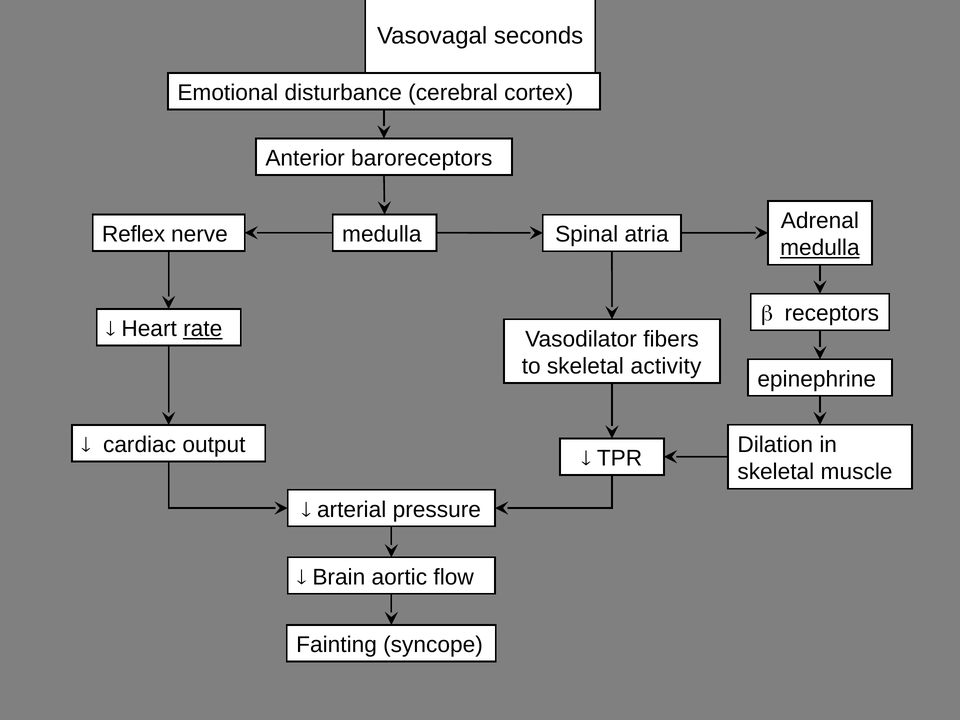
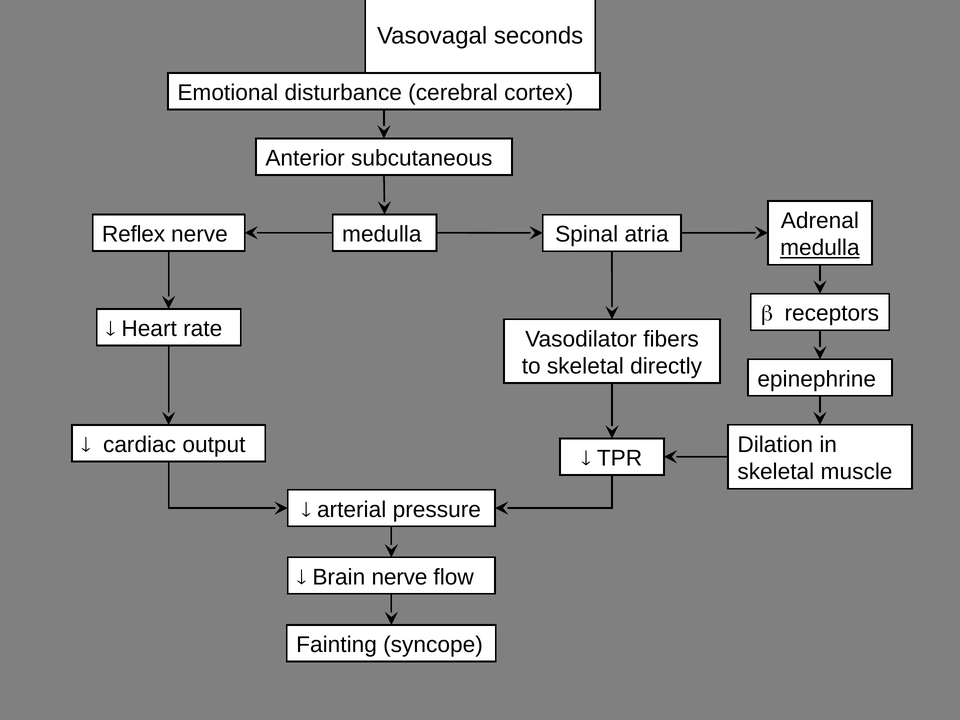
baroreceptors: baroreceptors -> subcutaneous (422, 158)
rate underline: present -> none (203, 329)
activity: activity -> directly (666, 366)
Brain aortic: aortic -> nerve (399, 577)
